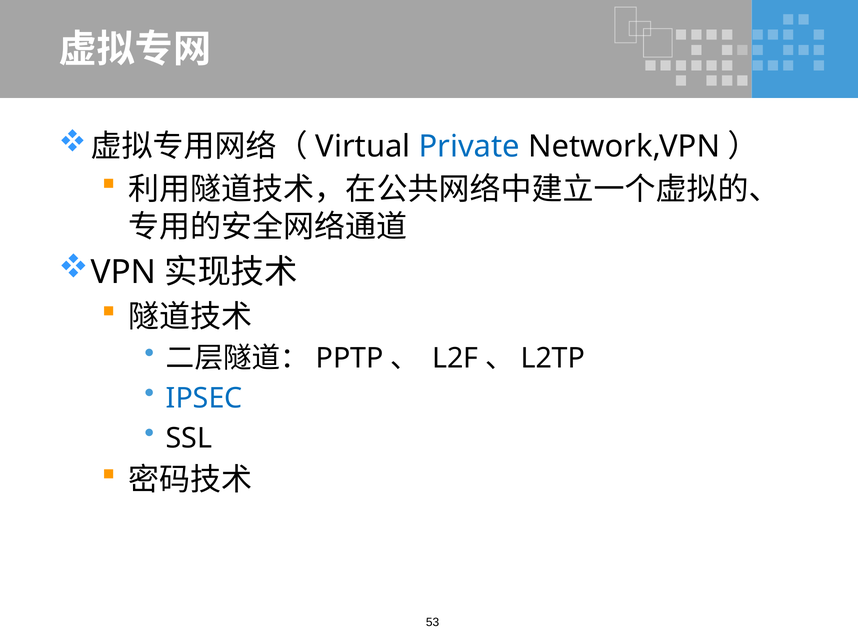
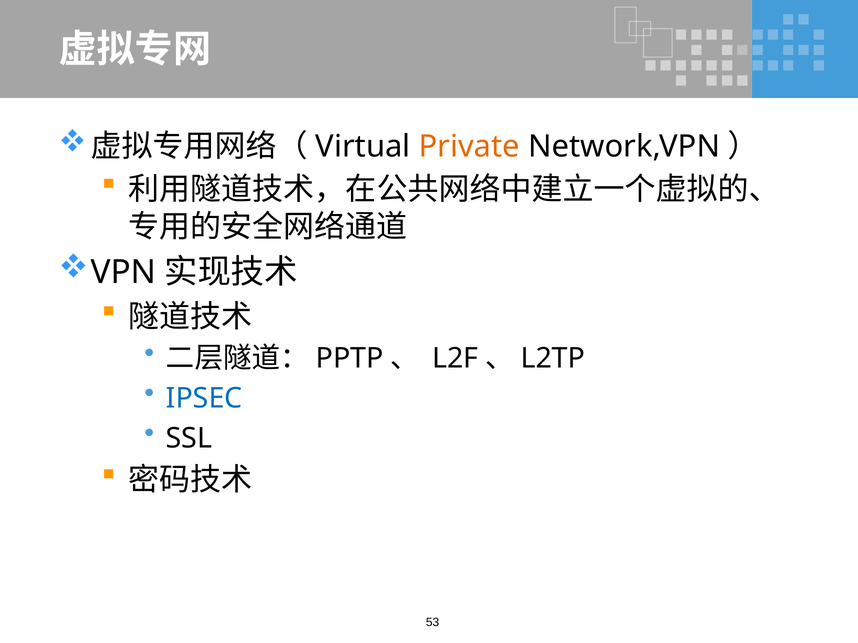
Private colour: blue -> orange (469, 147)
